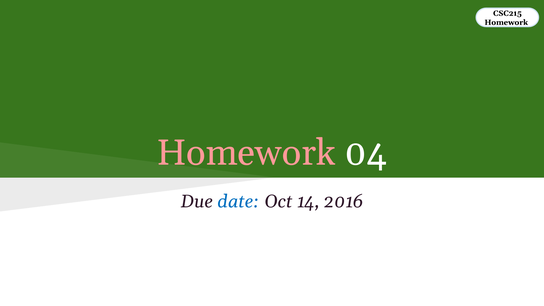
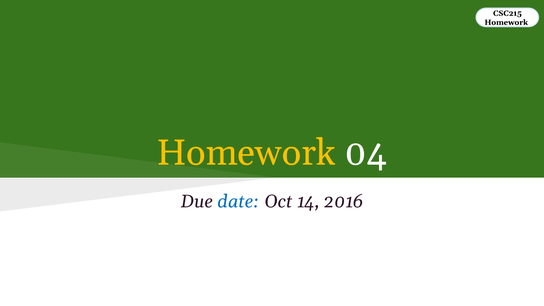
Homework colour: pink -> yellow (246, 153)
